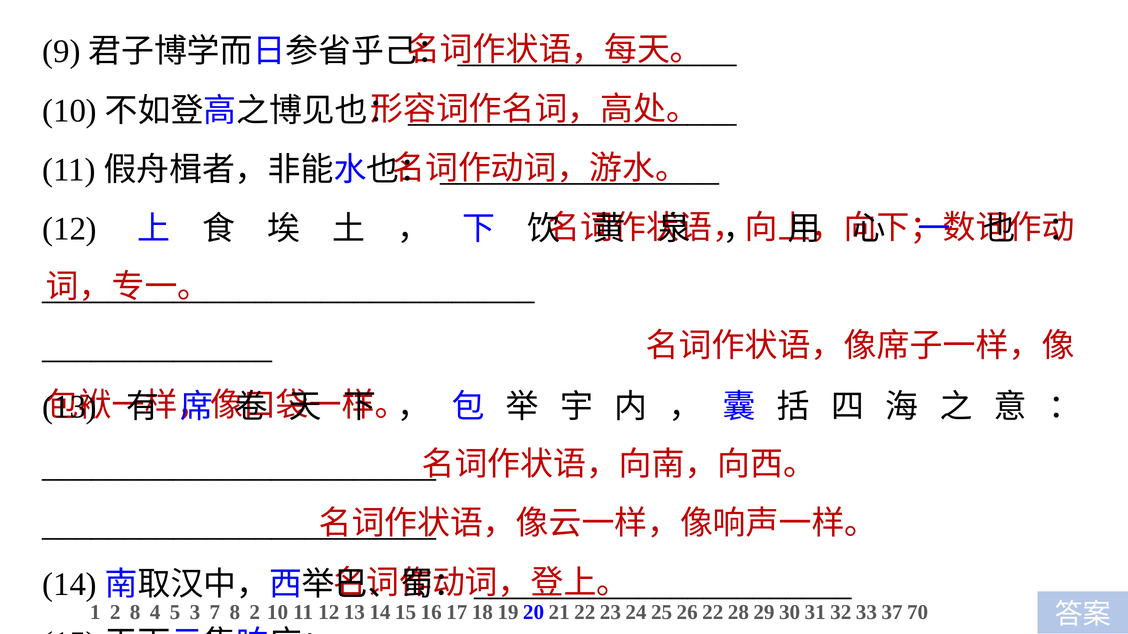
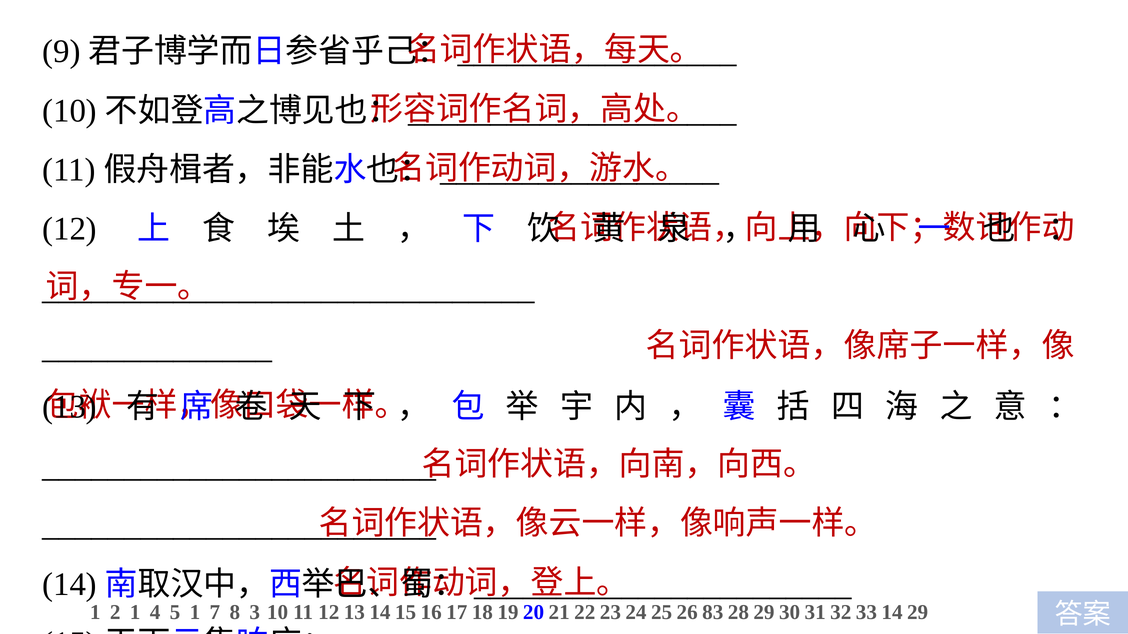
2 8: 8 -> 1 (135, 613)
5 3: 3 -> 1 (195, 613)
8 2: 2 -> 3 (255, 613)
22: 22 -> 83 (713, 613)
37: 37 -> 14 (892, 613)
70: 70 -> 29 (918, 613)
